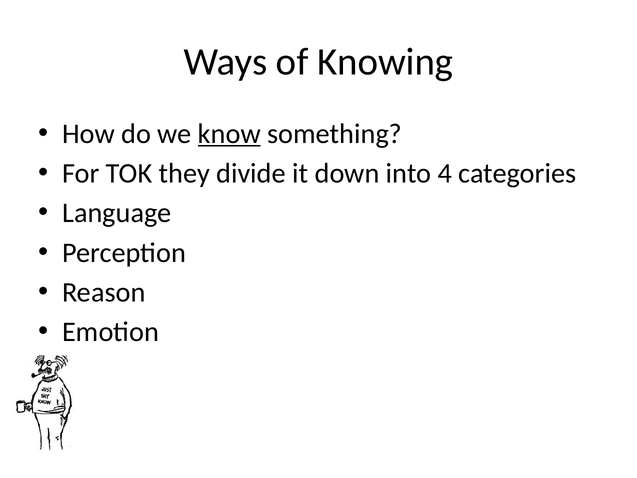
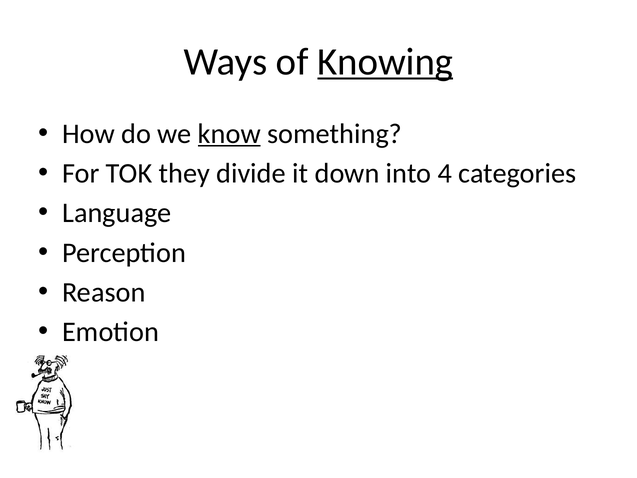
Knowing underline: none -> present (385, 62)
